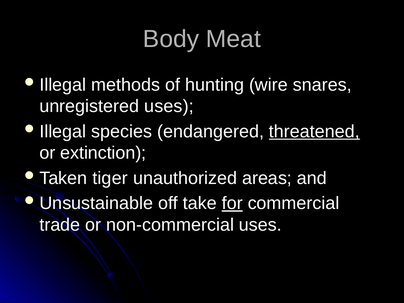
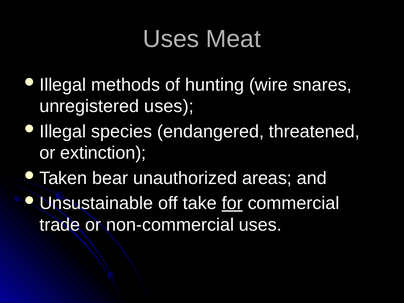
Body: Body -> Uses (171, 39)
threatened underline: present -> none (314, 131)
tiger: tiger -> bear (110, 178)
